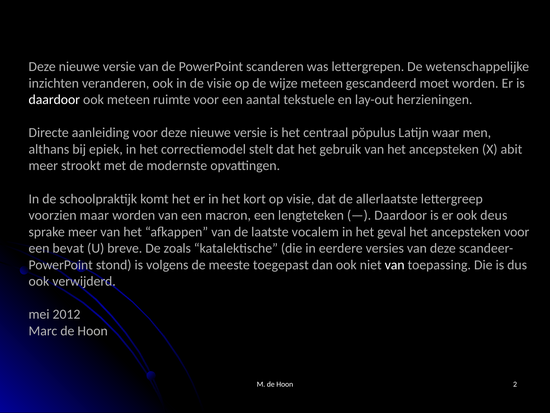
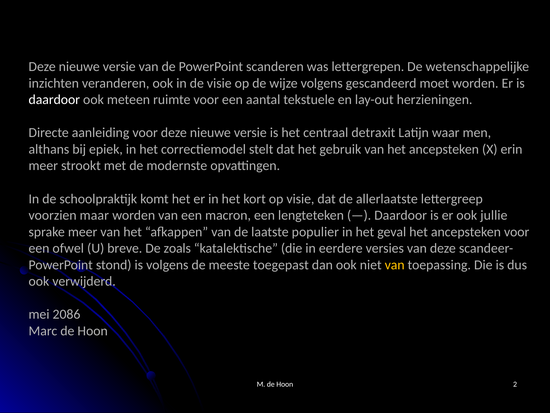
wijze meteen: meteen -> volgens (322, 83)
pŏpulus: pŏpulus -> detraxit (373, 133)
abit: abit -> erin (512, 149)
deus: deus -> jullie (494, 215)
vocalem: vocalem -> populier (315, 232)
bevat: bevat -> ofwel (68, 248)
van colour: white -> yellow (395, 265)
2012: 2012 -> 2086 (66, 314)
